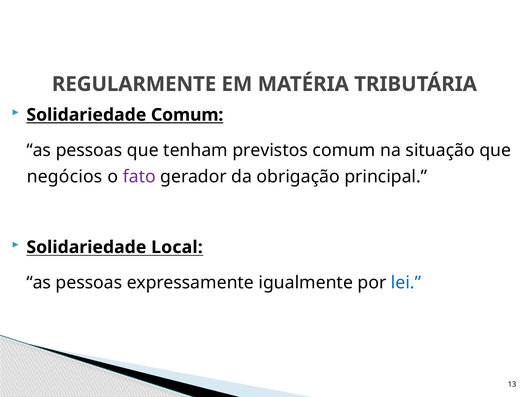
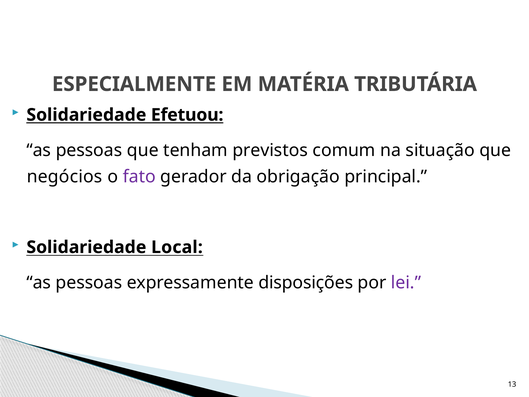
REGULARMENTE: REGULARMENTE -> ESPECIALMENTE (134, 84)
Solidariedade Comum: Comum -> Efetuou (187, 115)
igualmente: igualmente -> disposições (306, 282)
lei colour: blue -> purple (406, 282)
